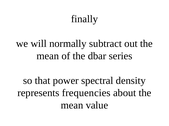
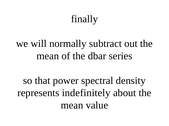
frequencies: frequencies -> indefinitely (86, 93)
